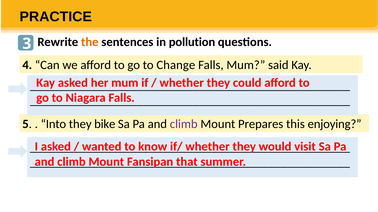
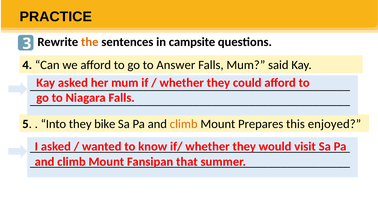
pollution: pollution -> campsite (192, 42)
Change: Change -> Answer (176, 65)
climb colour: purple -> orange (184, 124)
enjoying: enjoying -> enjoyed (334, 124)
